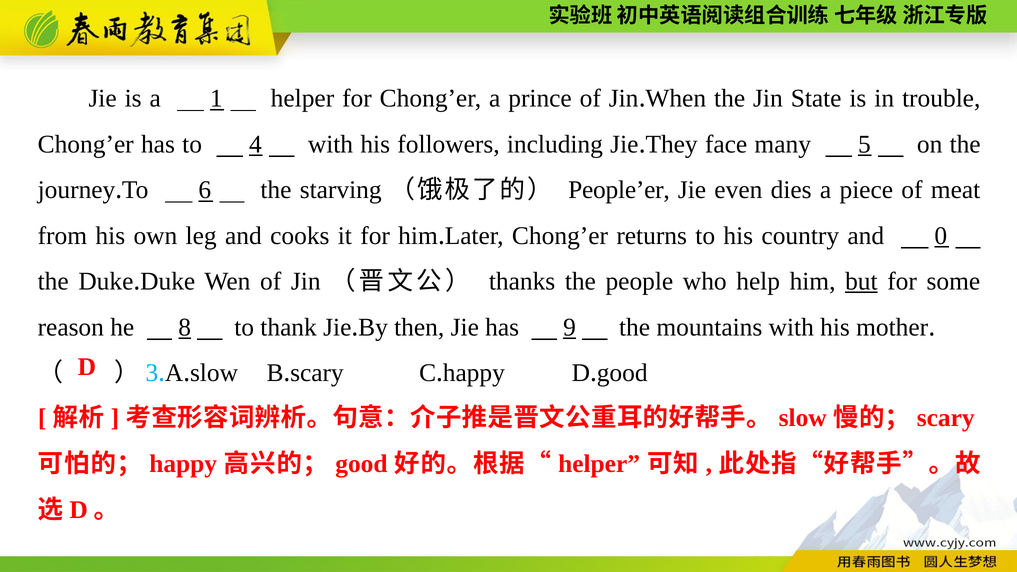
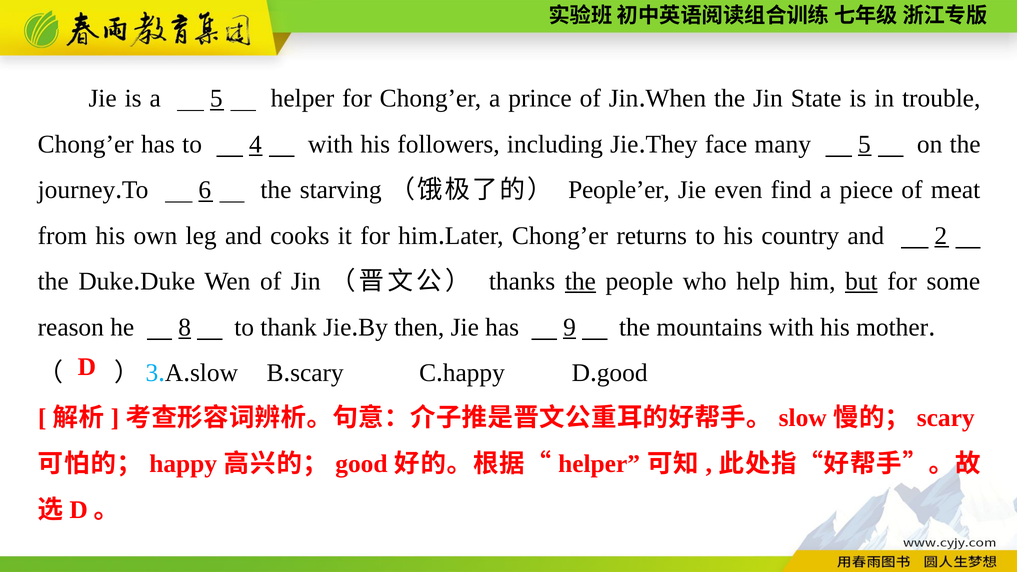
a 1: 1 -> 5 (216, 98)
dies: dies -> find (791, 190)
0: 0 -> 2 (941, 236)
the underline: none -> present (580, 281)
